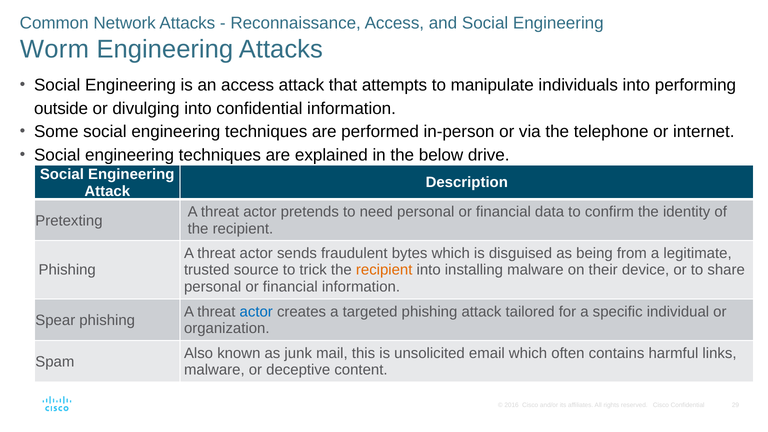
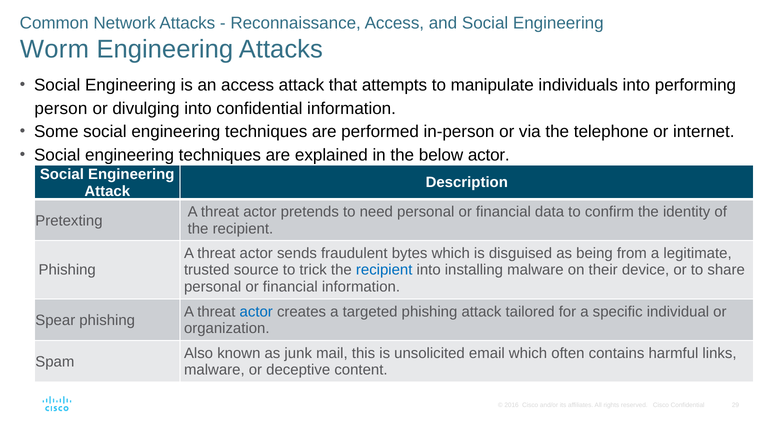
outside: outside -> person (61, 109)
below drive: drive -> actor (489, 155)
recipient colour: orange -> blue (384, 270)
